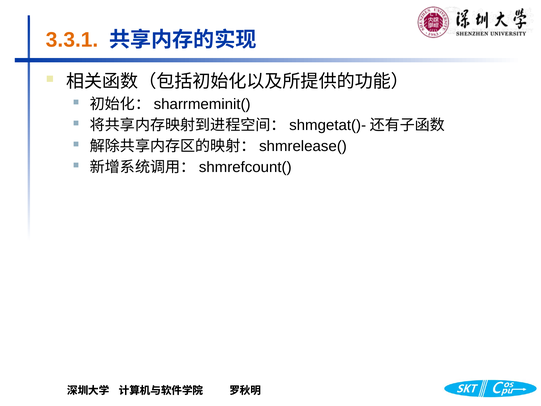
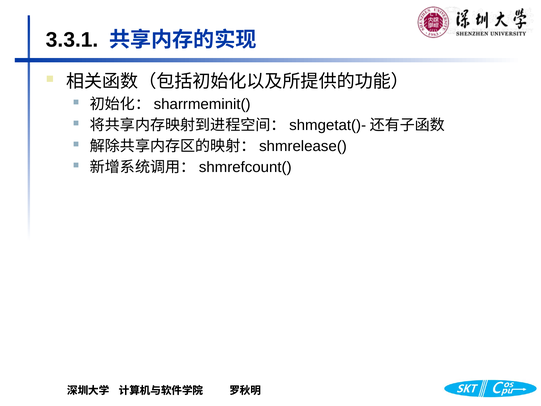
3.3.1 colour: orange -> black (72, 40)
